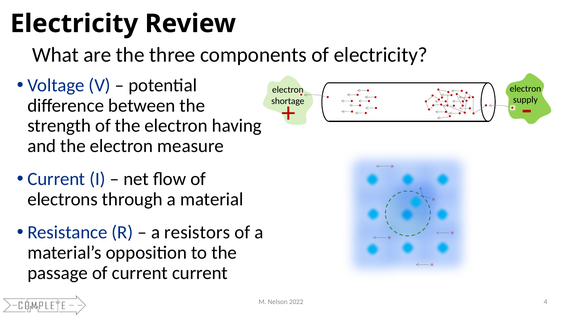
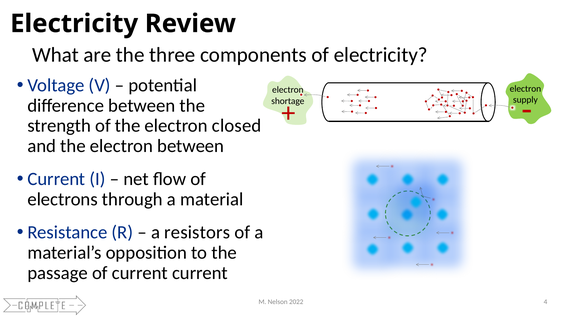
having: having -> closed (237, 126)
electron measure: measure -> between (191, 146)
